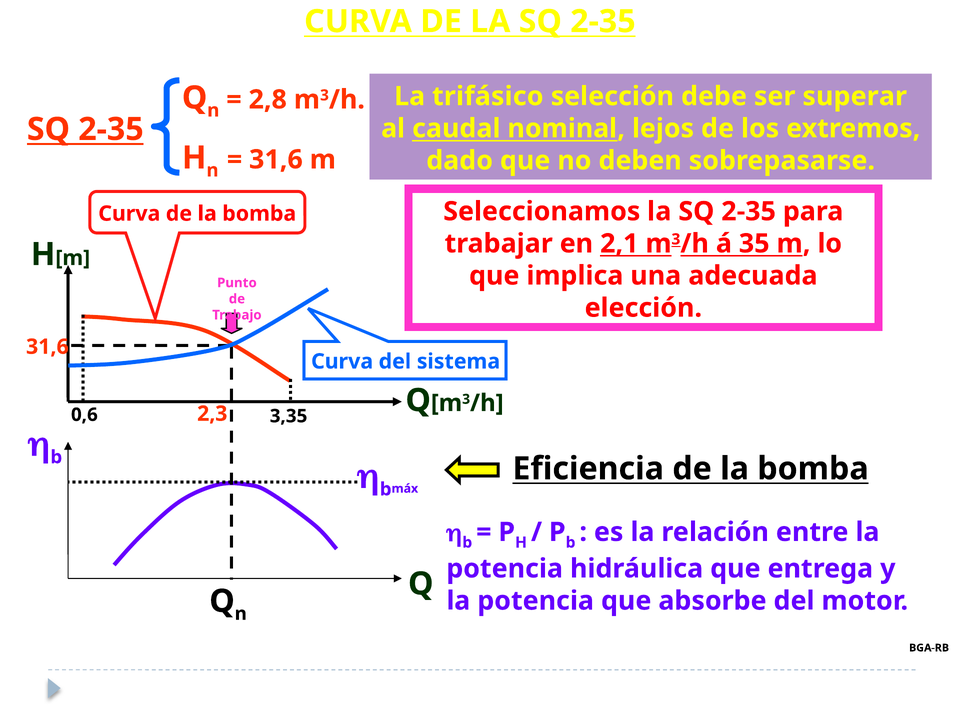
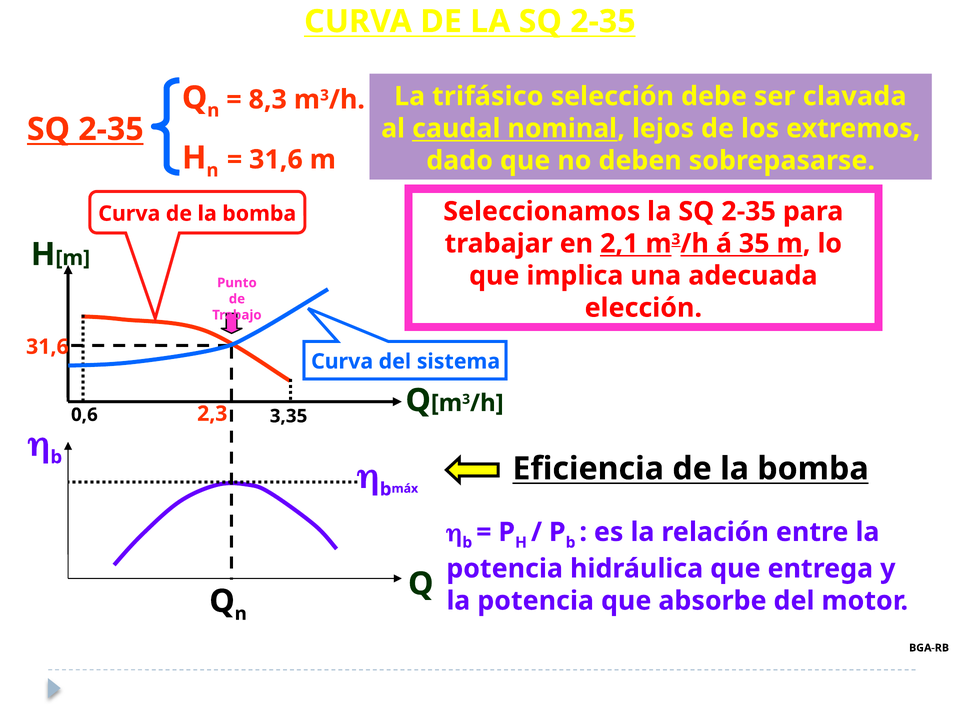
superar: superar -> clavada (855, 96)
2,8: 2,8 -> 8,3 (268, 100)
